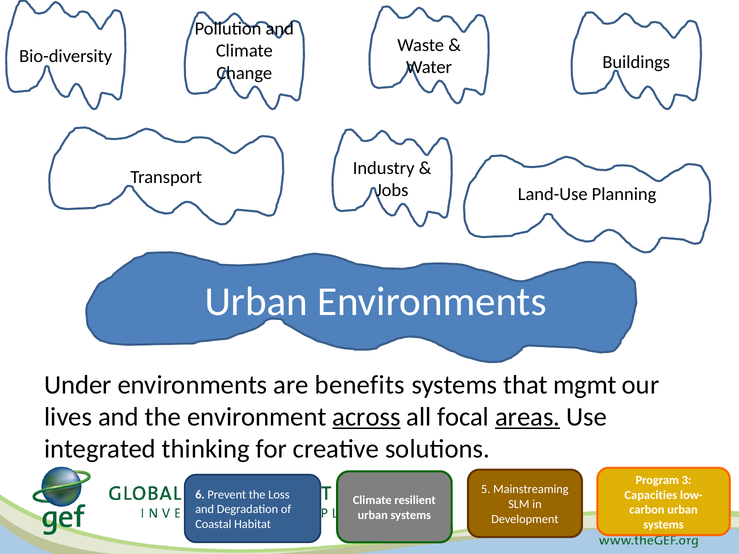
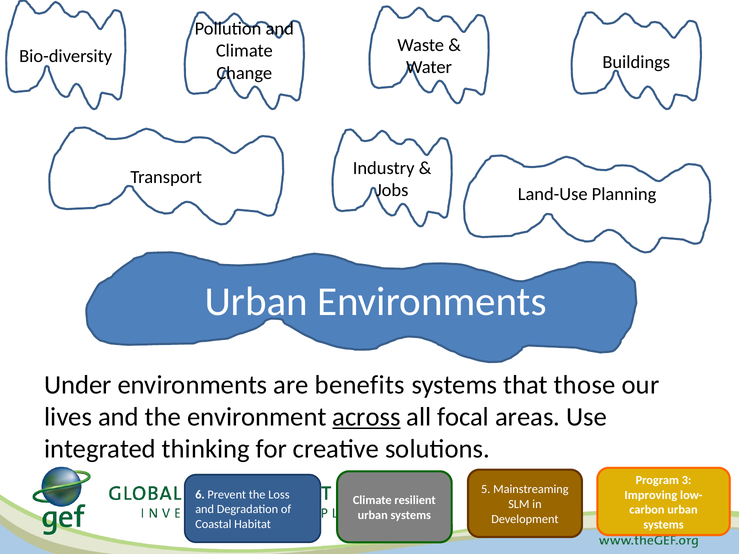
mgmt: mgmt -> those (585, 385)
areas underline: present -> none (528, 417)
Capacities: Capacities -> Improving (651, 495)
